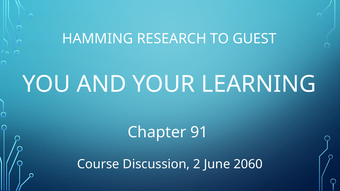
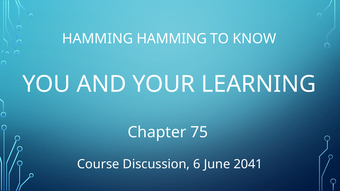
HAMMING RESEARCH: RESEARCH -> HAMMING (172, 39)
GUEST: GUEST -> KNOW (254, 39)
91: 91 -> 75 (199, 132)
2: 2 -> 6 (197, 164)
2060: 2060 -> 2041 (248, 164)
